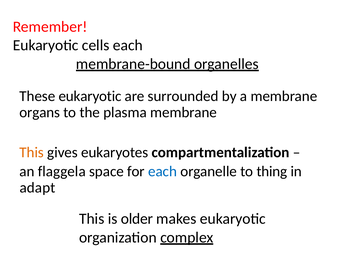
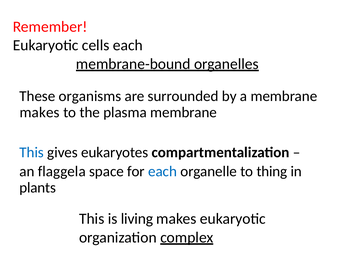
These eukaryotic: eukaryotic -> organisms (90, 96)
organs: organs -> makes (40, 112)
This colour: orange -> blue (32, 152)
adapt: adapt -> plants (38, 188)
older: older -> living (137, 219)
